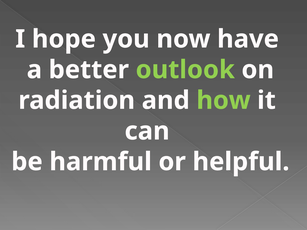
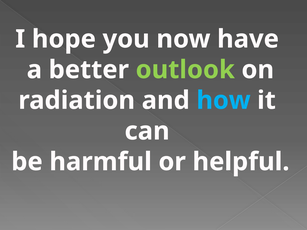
how colour: light green -> light blue (224, 101)
